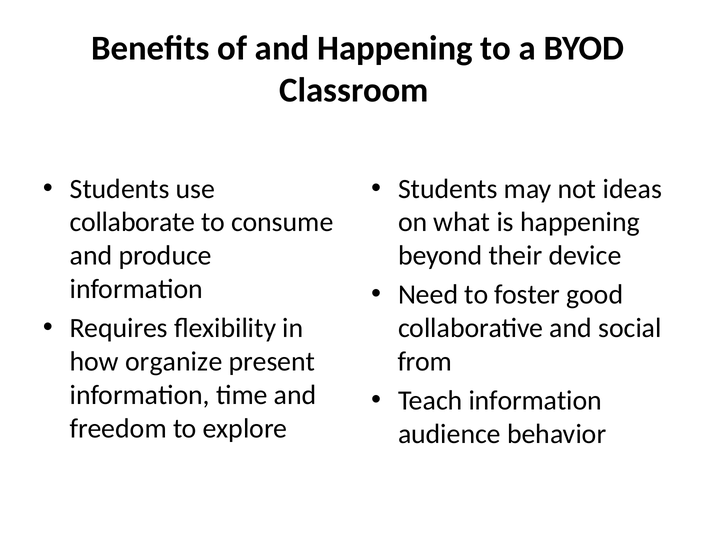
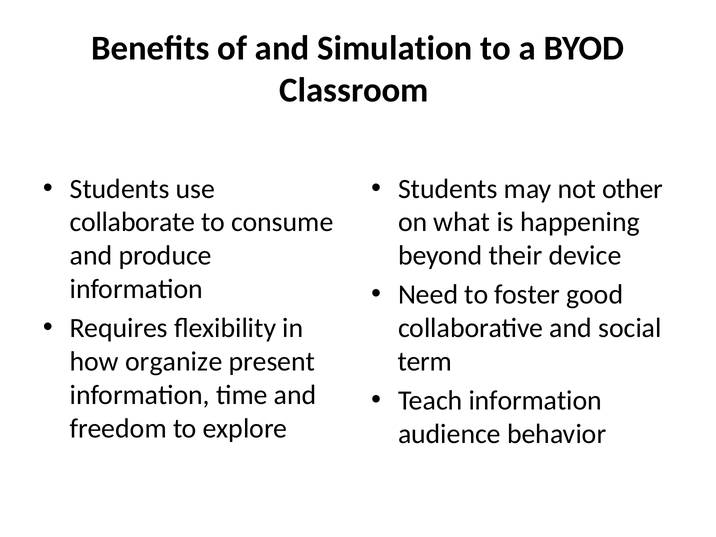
and Happening: Happening -> Simulation (395, 48)
ideas: ideas -> other (633, 189)
from: from -> term (425, 362)
